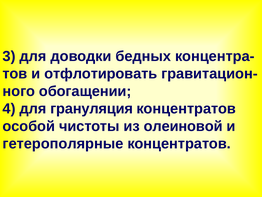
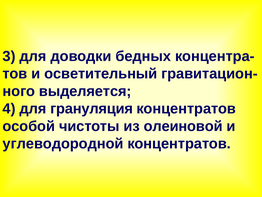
отфлотировать: отфлотировать -> осветительный (101, 74)
обогащении: обогащении -> выделяется (85, 91)
гетерополярные: гетерополярные -> углеводородной (63, 143)
